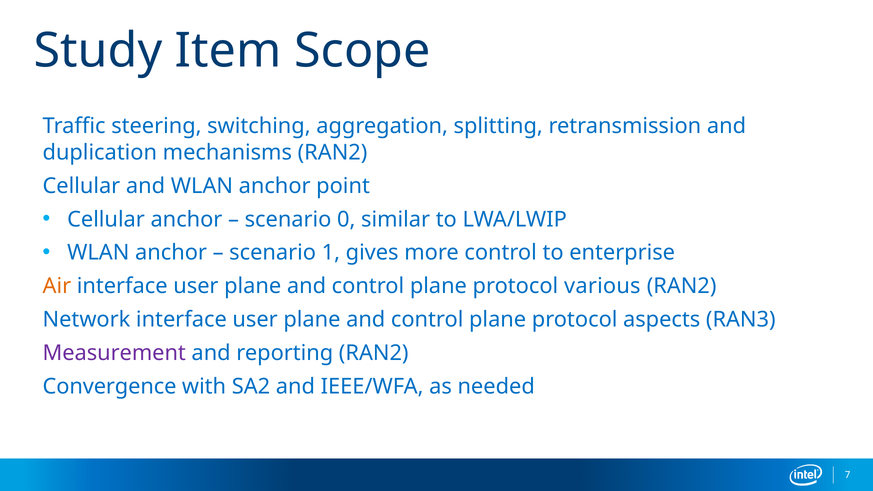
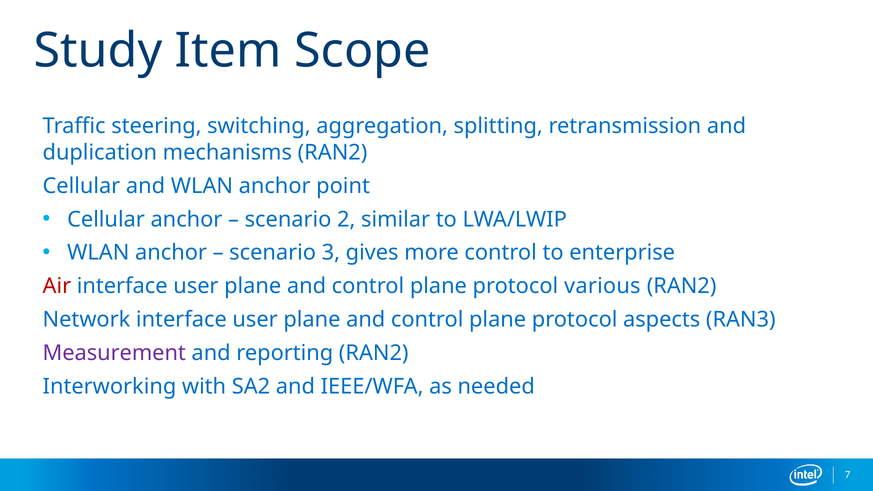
0: 0 -> 2 (346, 219)
1: 1 -> 3 (331, 253)
Air colour: orange -> red (57, 286)
Convergence: Convergence -> Interworking (109, 387)
